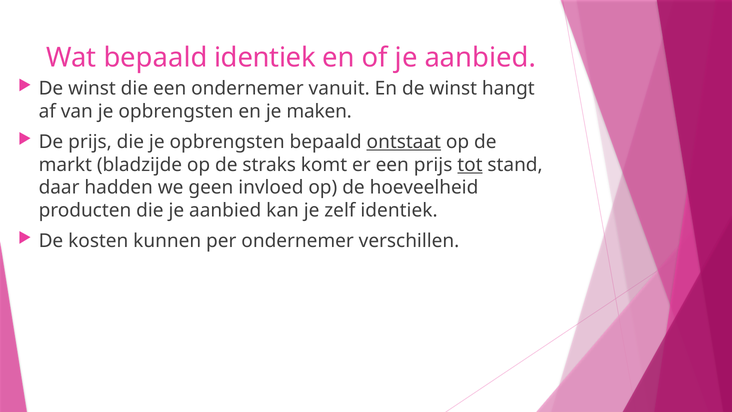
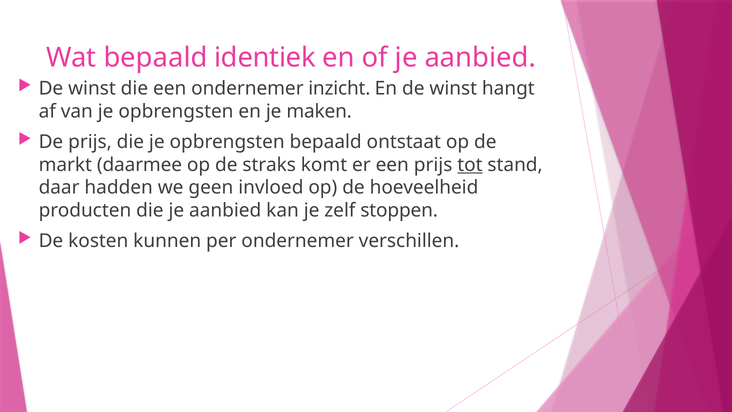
vanuit: vanuit -> inzicht (339, 88)
ontstaat underline: present -> none (404, 142)
bladzijde: bladzijde -> daarmee (139, 165)
zelf identiek: identiek -> stoppen (399, 210)
